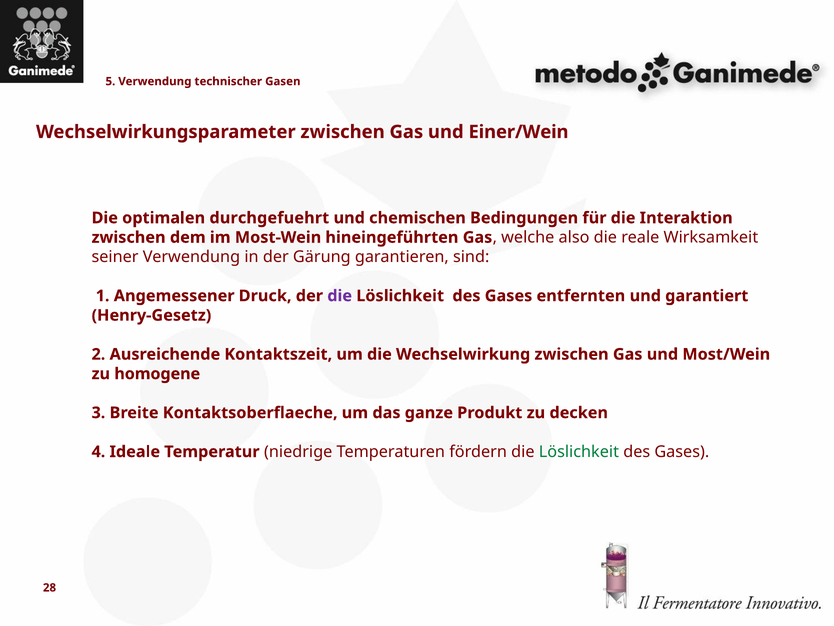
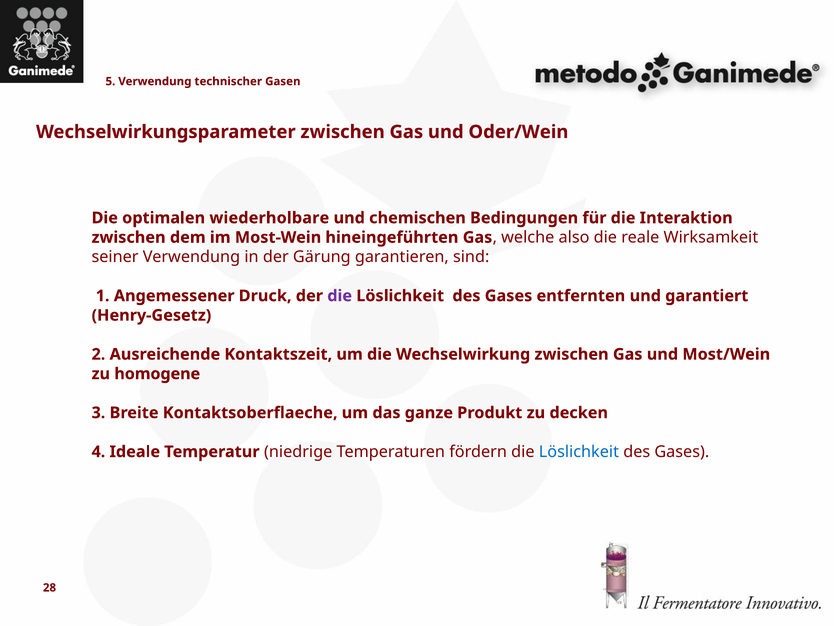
Einer/Wein: Einer/Wein -> Oder/Wein (518, 132)
durchgefuehrt: durchgefuehrt -> wiederholbare (269, 218)
Löslichkeit colour: green -> blue (579, 451)
